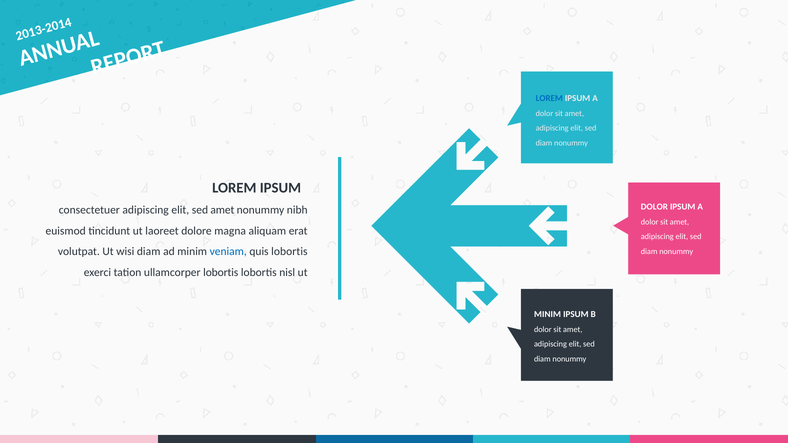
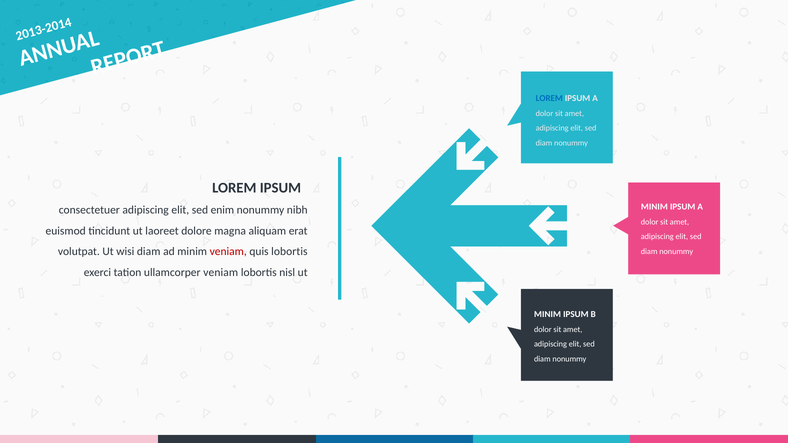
DOLOR: DOLOR -> MINIM (654, 207)
sed amet: amet -> enim (222, 210)
veniam colour: blue -> red (228, 252)
ullamcorper lobortis: lobortis -> veniam (221, 272)
